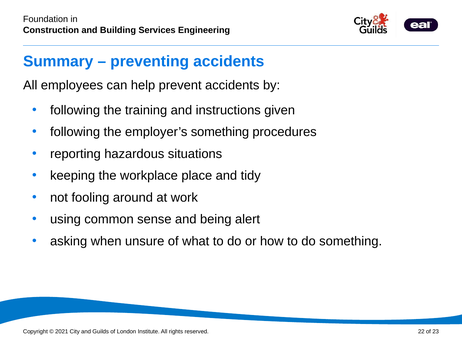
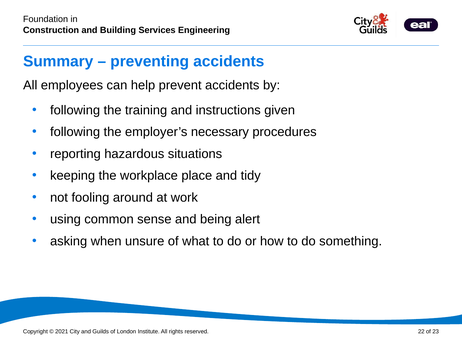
employer’s something: something -> necessary (220, 132)
